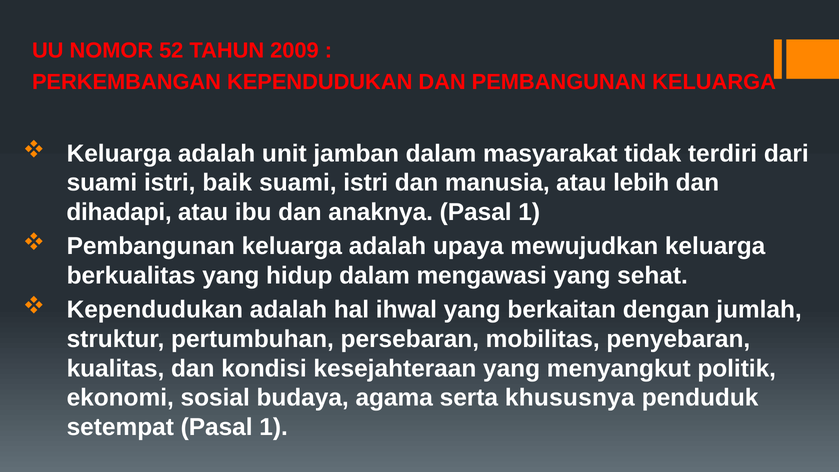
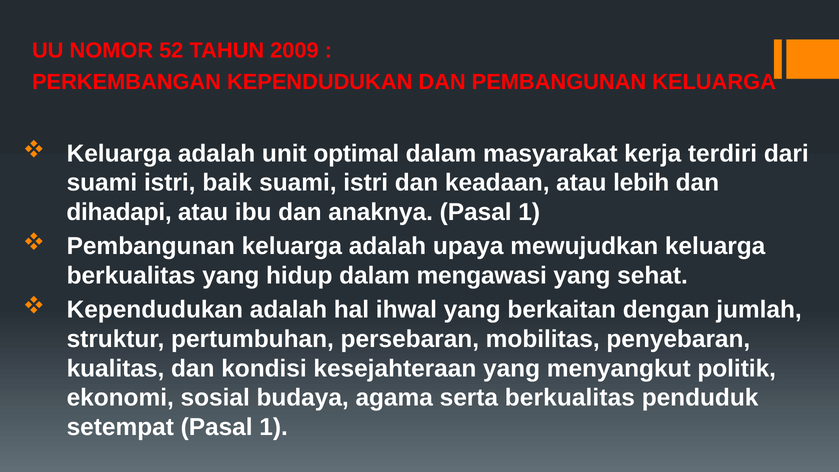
jamban: jamban -> optimal (356, 153)
tidak: tidak -> kerja (653, 153)
manusia: manusia -> keadaan (497, 183)
serta khususnya: khususnya -> berkualitas (570, 398)
